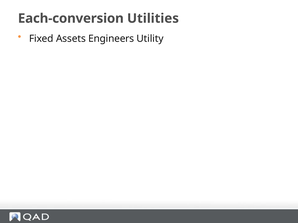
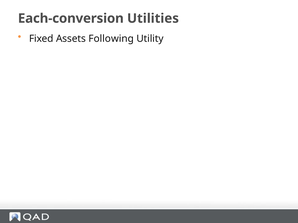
Engineers: Engineers -> Following (111, 39)
